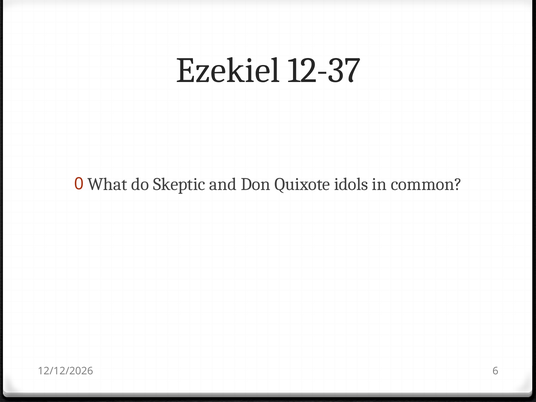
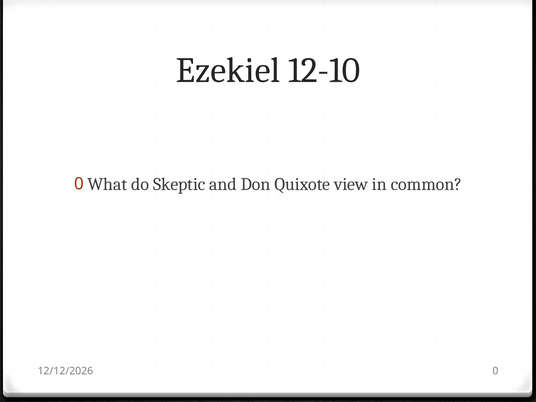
12-37: 12-37 -> 12-10 (324, 70)
idols: idols -> view (351, 184)
6: 6 -> 0 (495, 371)
